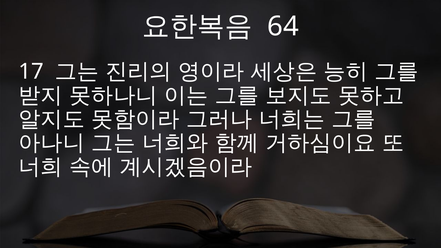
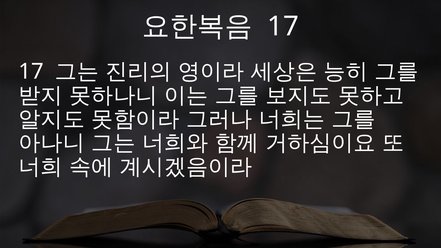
64: 64 -> 17 (283, 27)
